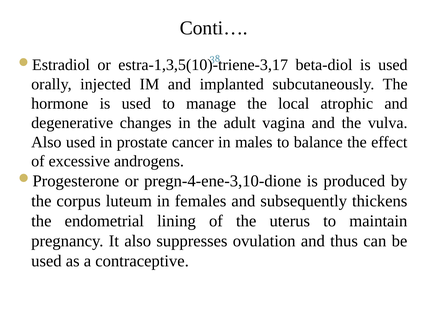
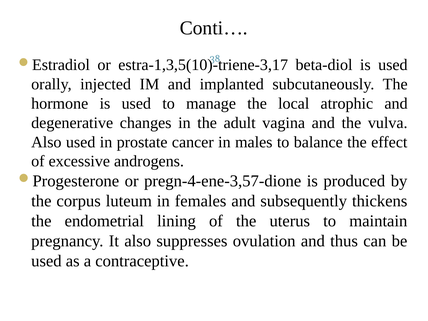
pregn-4-ene-3,10-dione: pregn-4-ene-3,10-dione -> pregn-4-ene-3,57-dione (223, 181)
